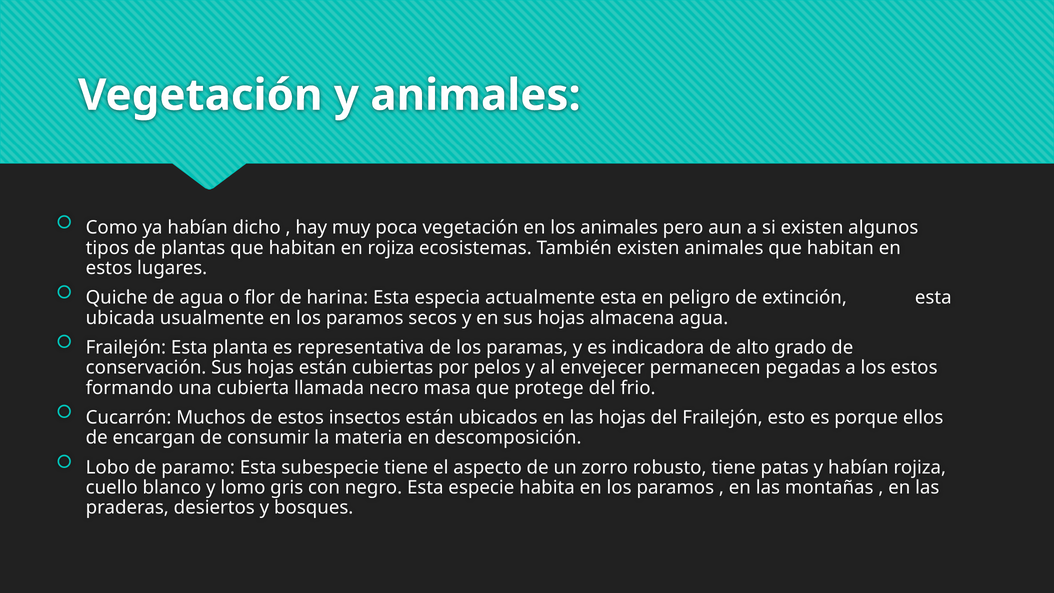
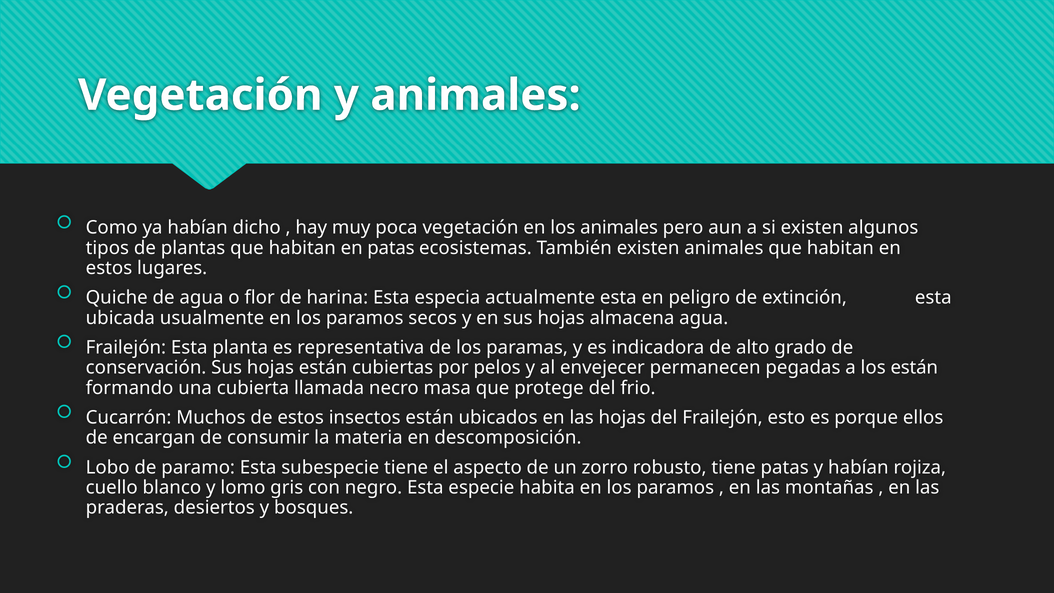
en rojiza: rojiza -> patas (391, 248)
los estos: estos -> están (914, 368)
